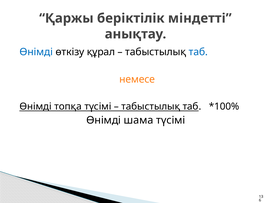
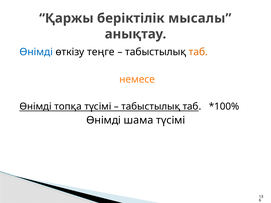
міндетті: міндетті -> мысалы (200, 18)
құрал: құрал -> теңге (101, 52)
таб colour: blue -> orange (198, 52)
